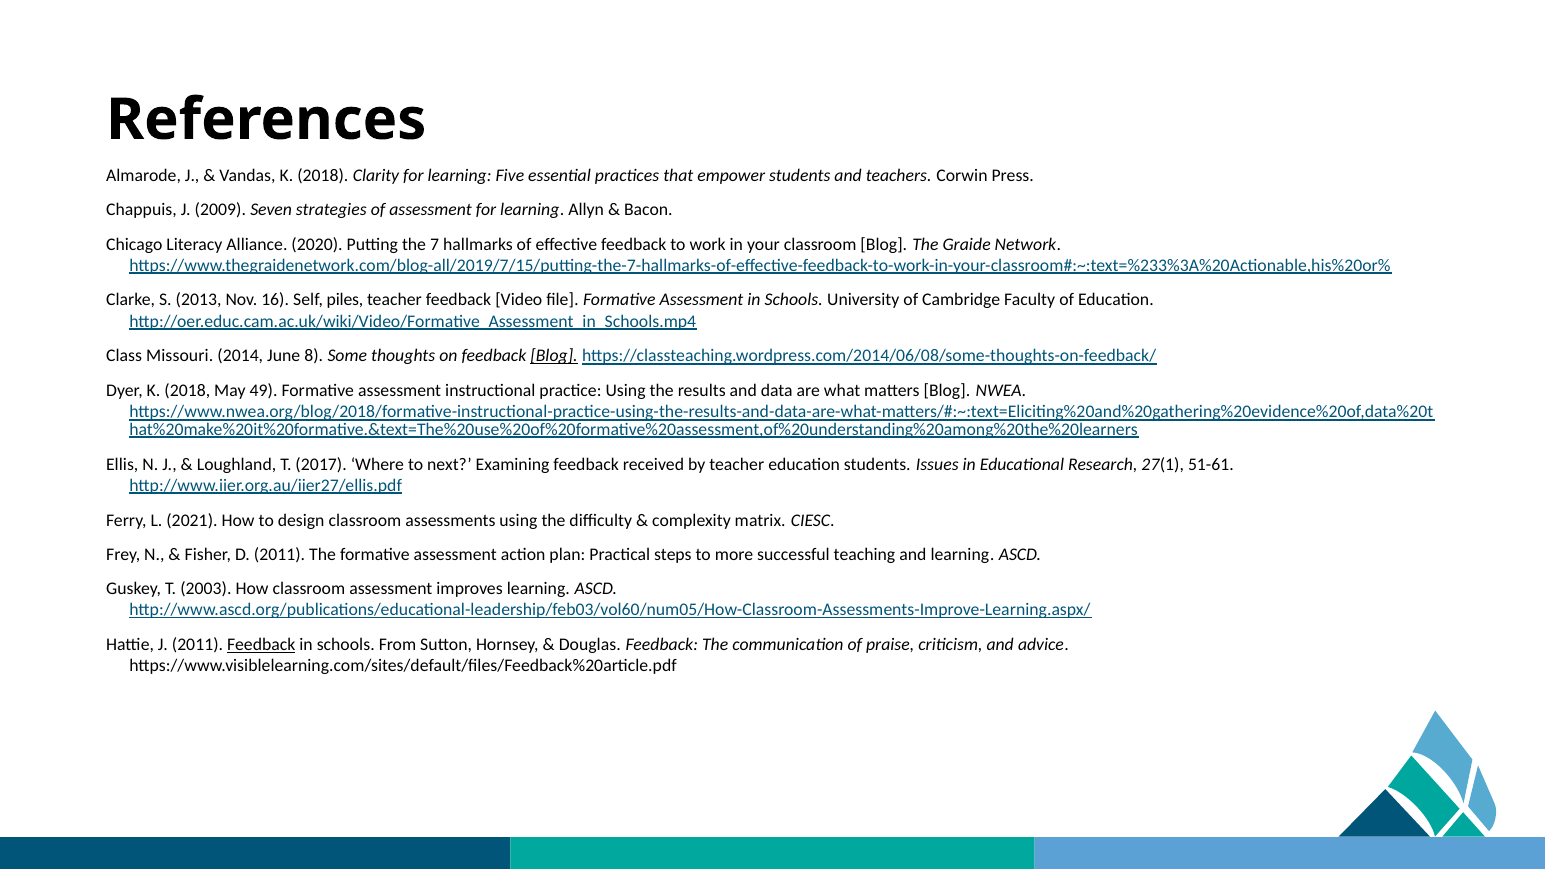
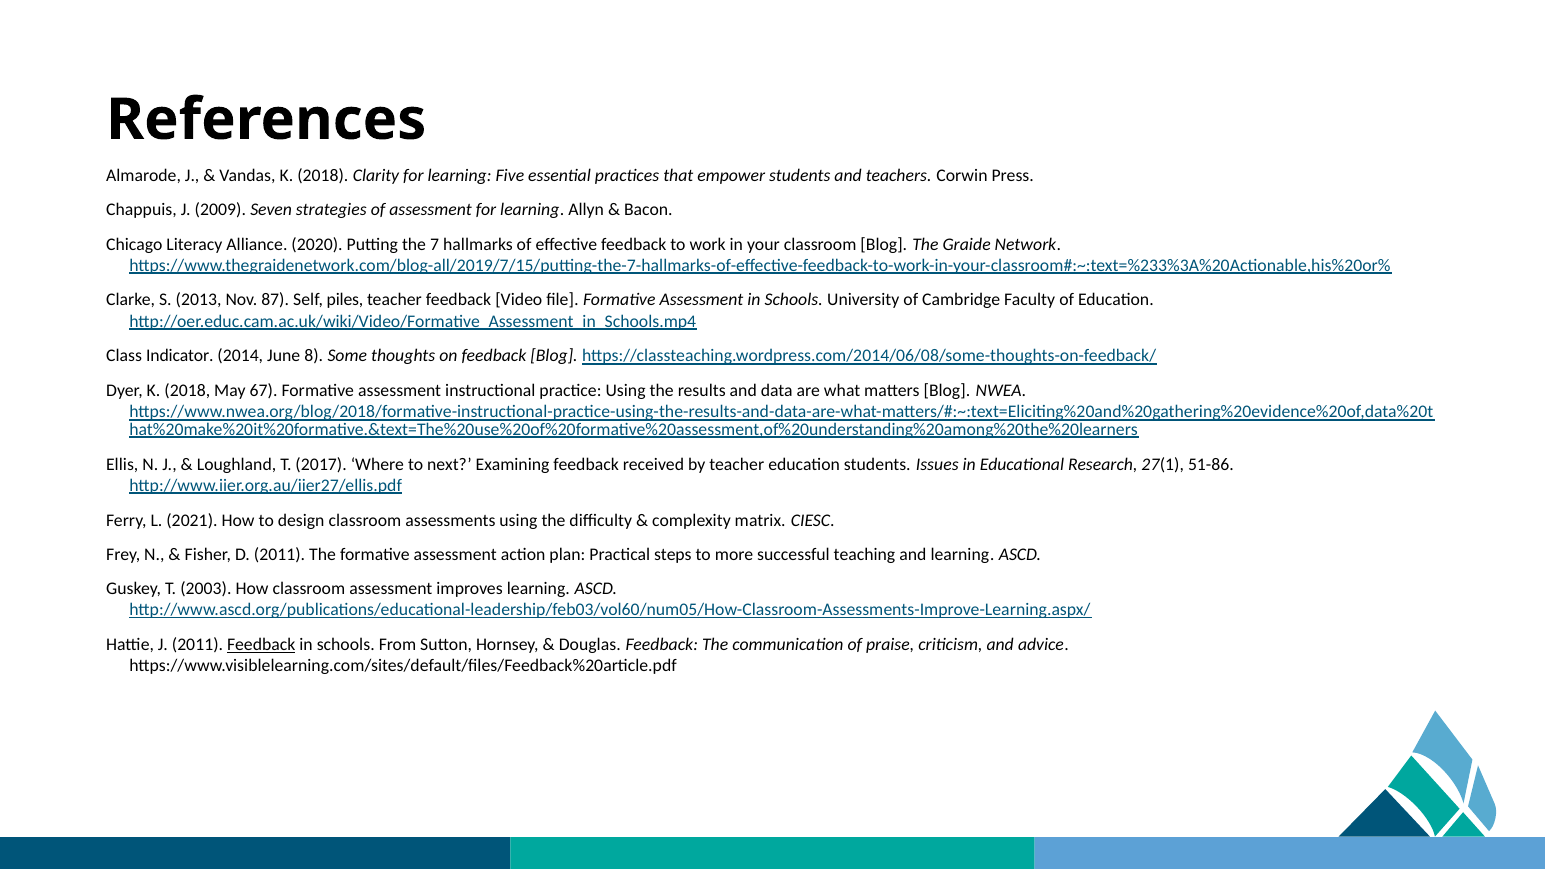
16: 16 -> 87 (275, 300)
Missouri: Missouri -> Indicator (180, 356)
Blog underline: present -> none (554, 356)
49: 49 -> 67 (264, 391)
51-61: 51-61 -> 51-86 (1211, 464)
